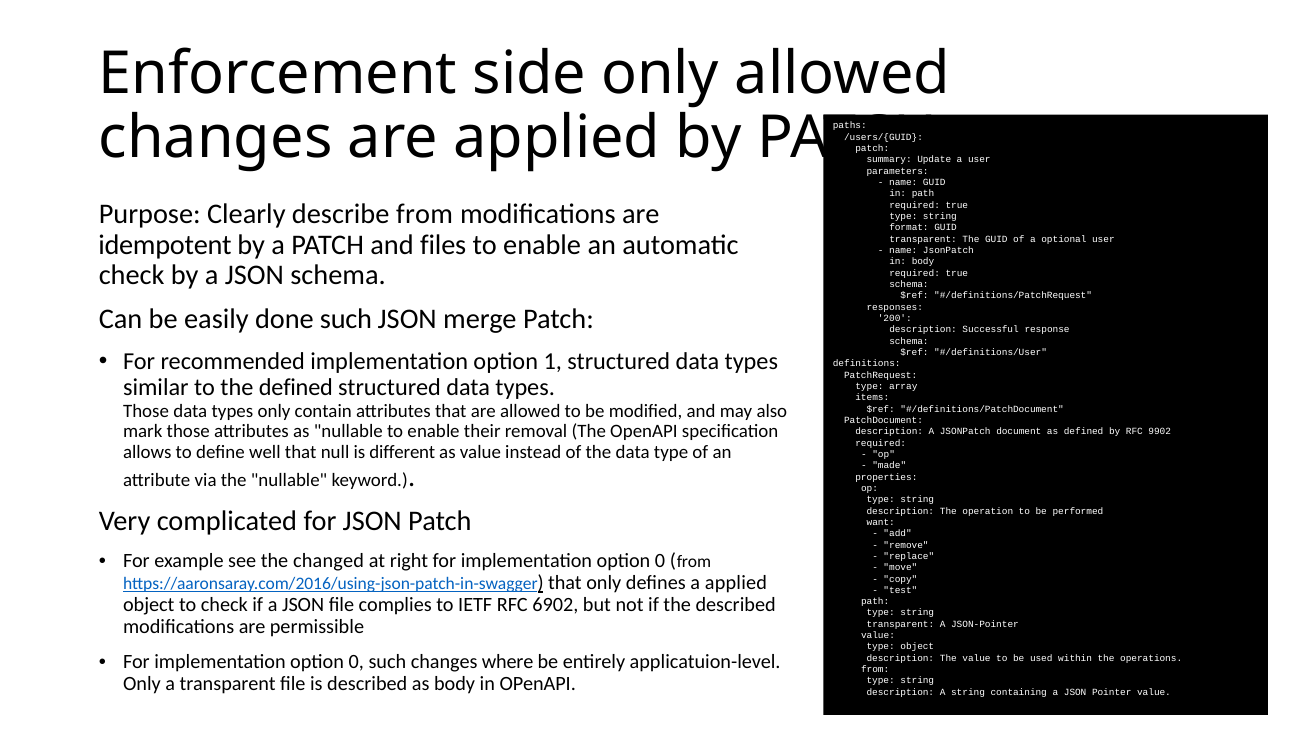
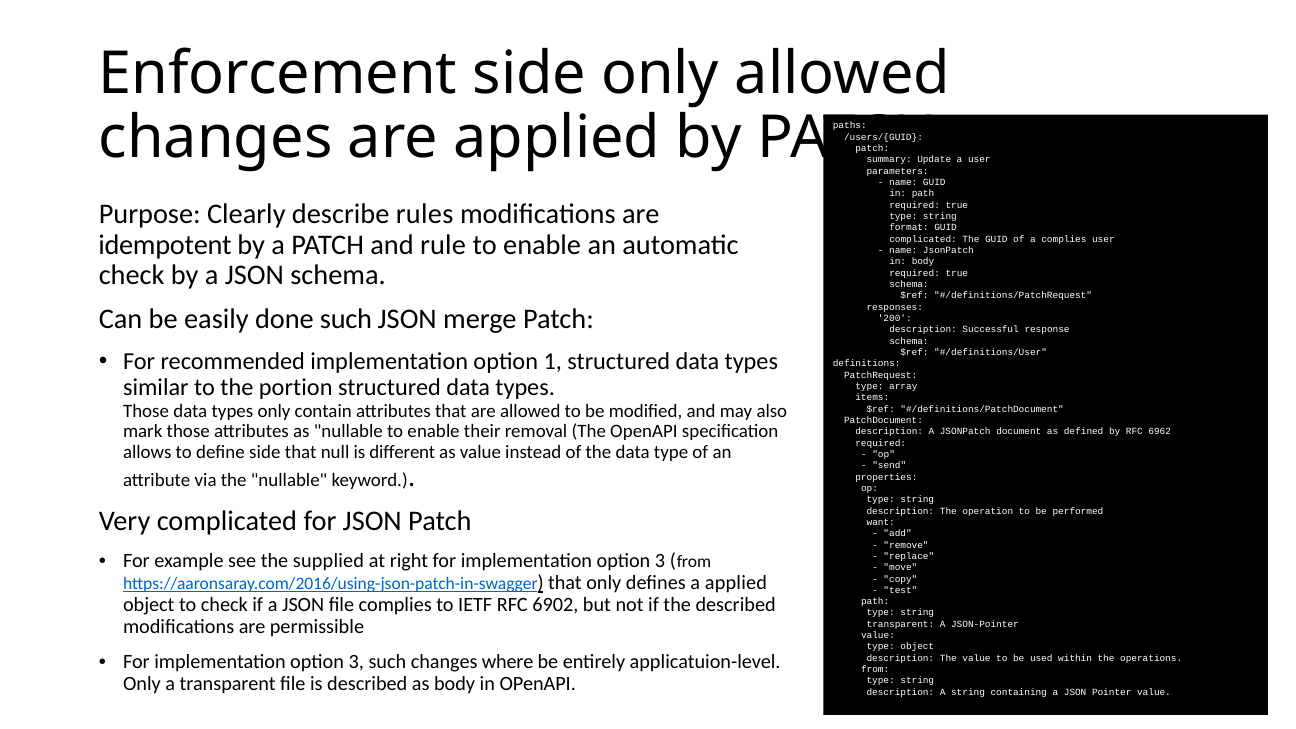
describe from: from -> rules (425, 214)
files: files -> rule (443, 245)
transparent: transparent -> complicated (923, 239)
a optional: optional -> complies (1064, 239)
the defined: defined -> portion (296, 388)
9902: 9902 -> 6962 (1160, 432)
define well: well -> side (265, 452)
made: made -> send (889, 466)
changed: changed -> supplied (329, 561)
0: 0 -> 3 (660, 561)
0: 0 -> 3 (356, 662)
